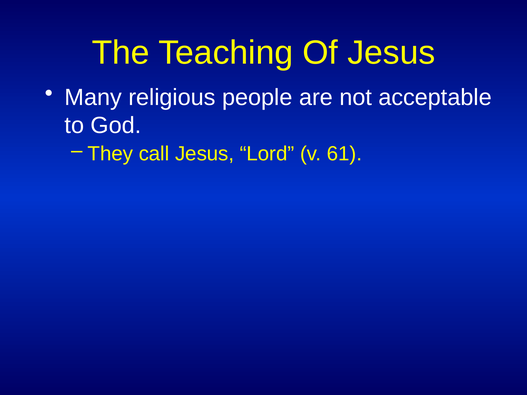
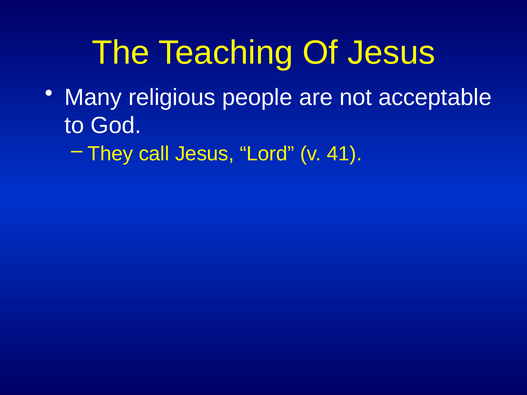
61: 61 -> 41 (344, 154)
